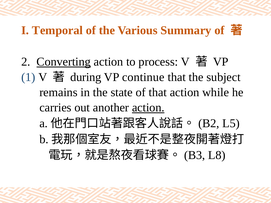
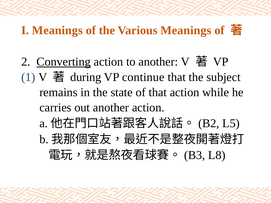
I Temporal: Temporal -> Meanings (57, 30)
Various Summary: Summary -> Meanings (186, 30)
to process: process -> another (158, 62)
action underline: present -> none (148, 108)
